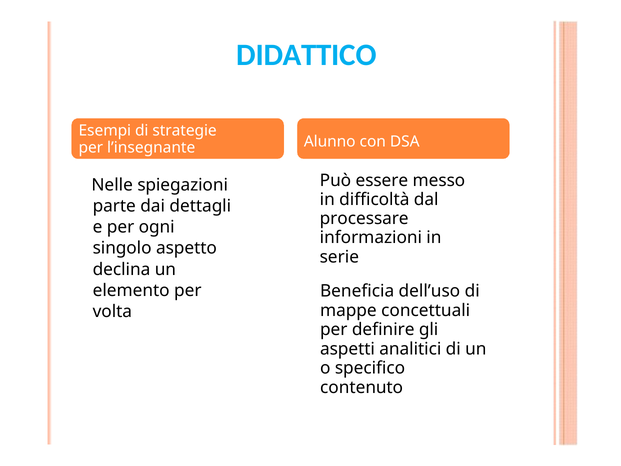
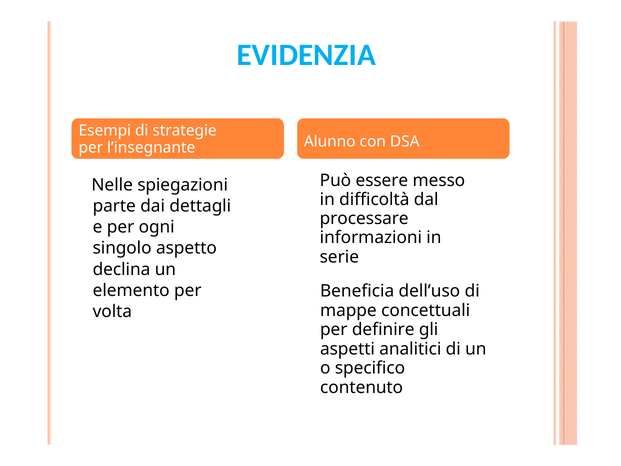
DIDATTICO: DIDATTICO -> EVIDENZIA (306, 55)
